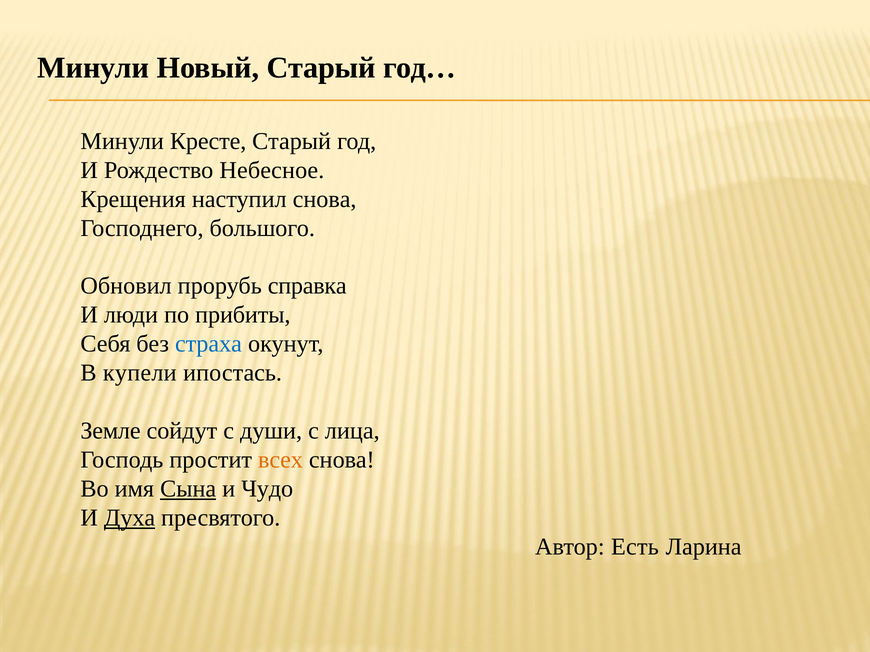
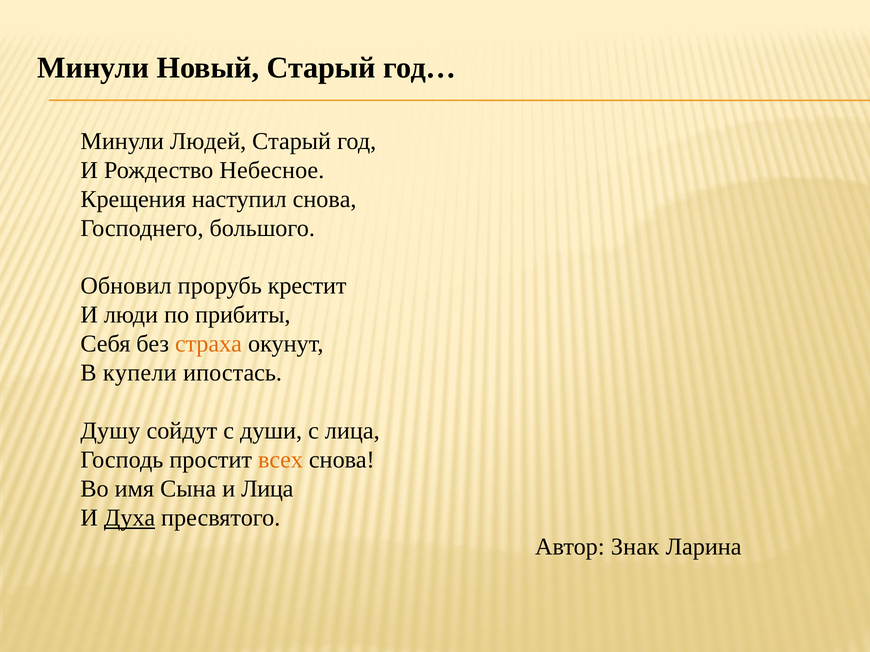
Кресте: Кресте -> Людей (208, 141)
справка: справка -> крестит (307, 286)
страха colour: blue -> orange (208, 344)
Земле: Земле -> Душу (110, 431)
Сына underline: present -> none (188, 489)
и Чудо: Чудо -> Лица (267, 489)
Есть: Есть -> Знак (635, 547)
